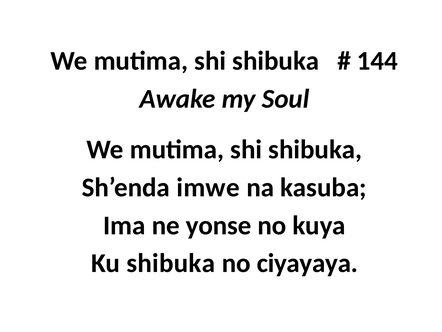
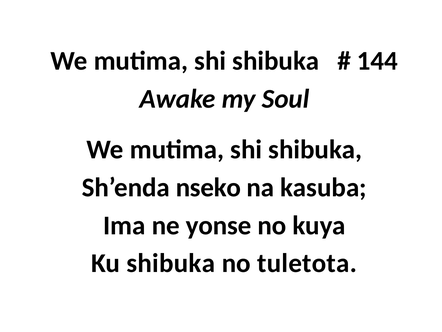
imwe: imwe -> nseko (208, 187)
ciyayaya: ciyayaya -> tuletota (307, 263)
